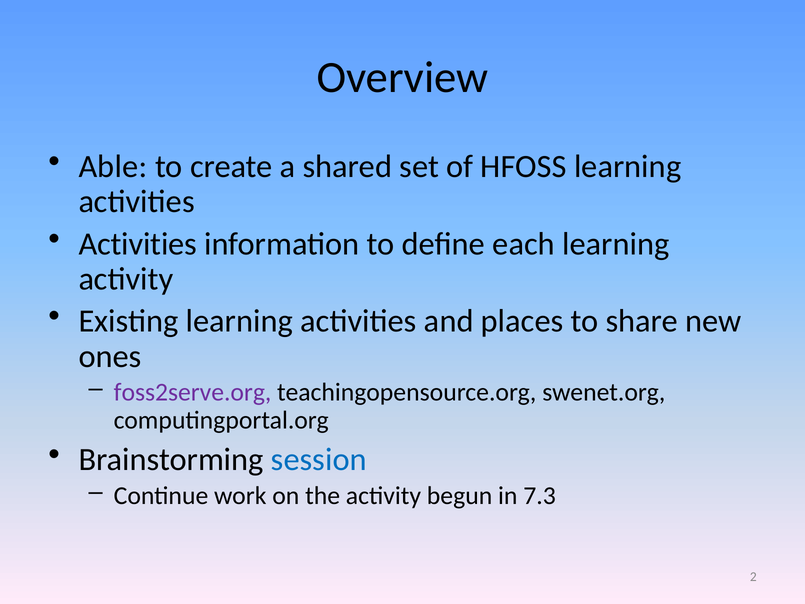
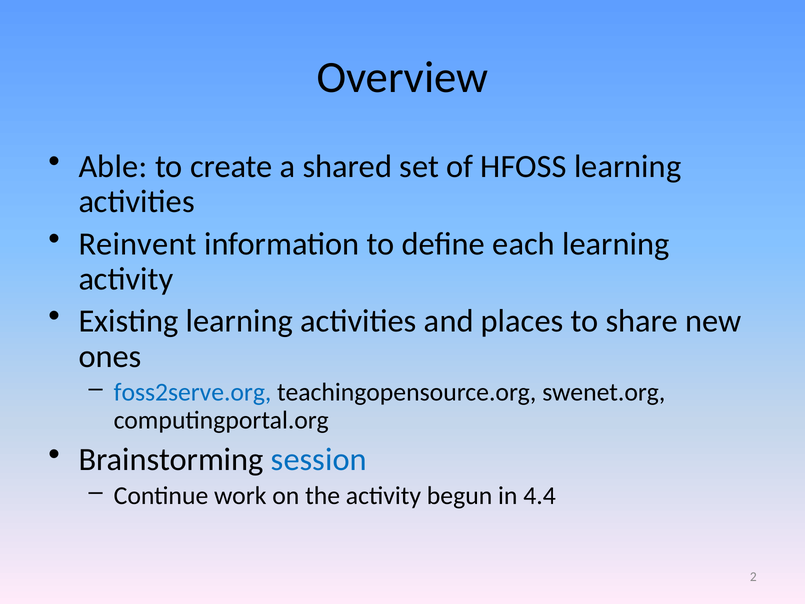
Activities: Activities -> Reinvent (138, 244)
foss2serve.org colour: purple -> blue (193, 392)
7.3: 7.3 -> 4.4 (540, 496)
